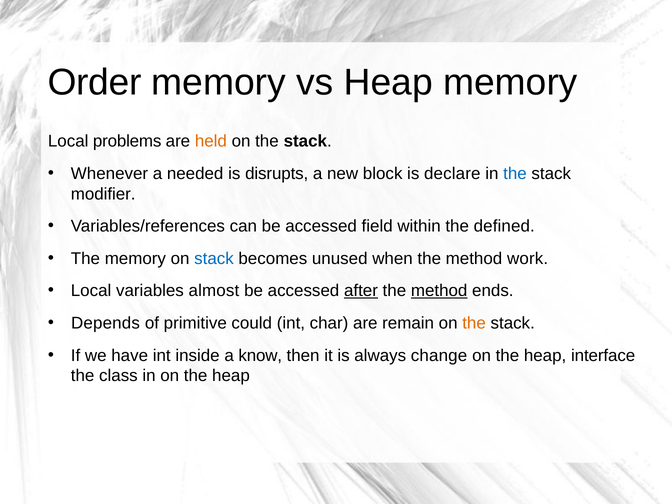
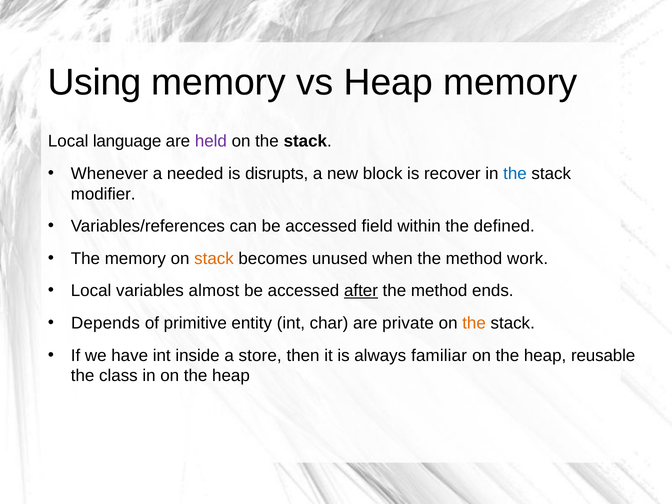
Order: Order -> Using (95, 82)
problems: problems -> language (127, 141)
held colour: orange -> purple (211, 141)
declare: declare -> recover (452, 174)
stack colour: blue -> orange (214, 259)
method underline: present -> none (439, 291)
could: could -> entity (252, 323)
remain: remain -> private (408, 323)
know: know -> store (260, 355)
change: change -> familiar (439, 355)
interface: interface -> reusable (603, 355)
